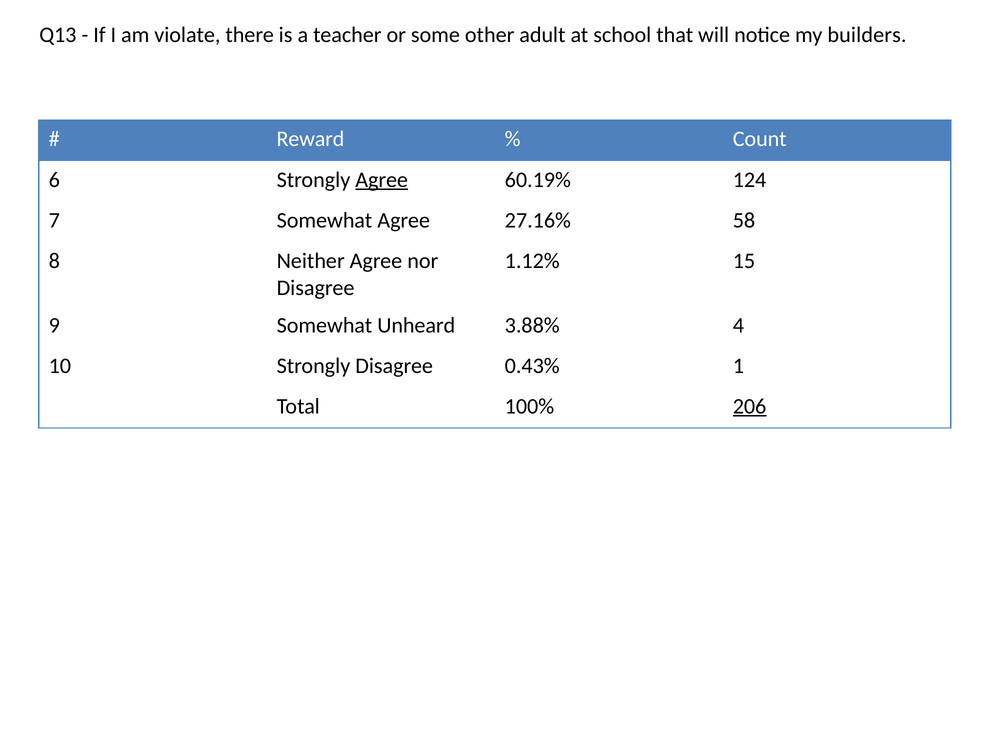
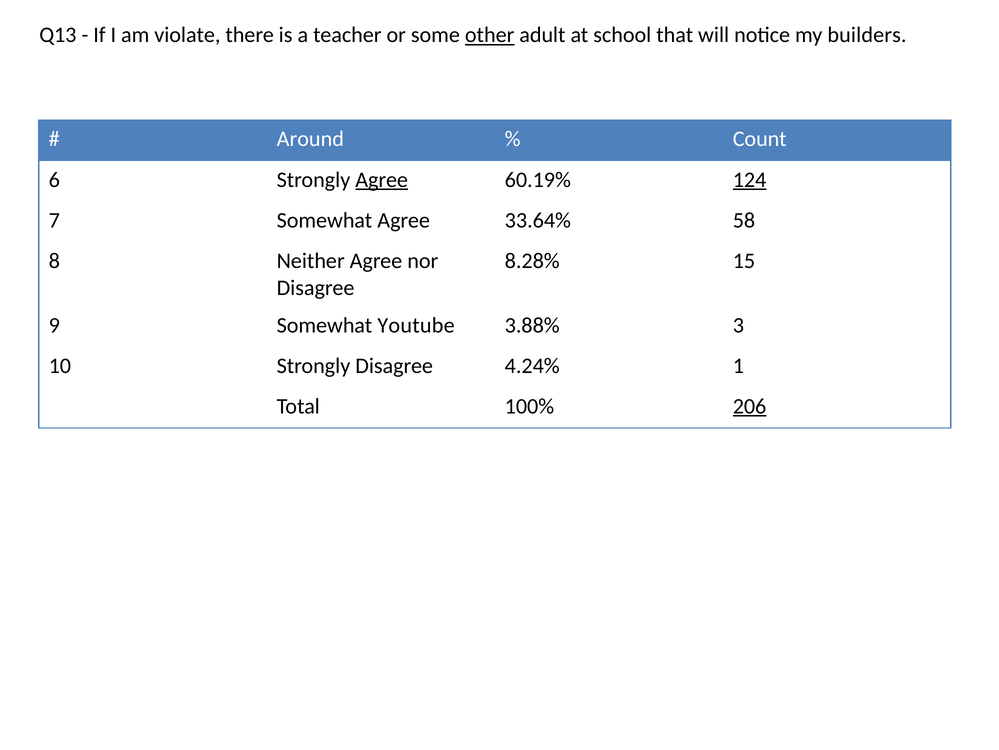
other underline: none -> present (490, 35)
Reward: Reward -> Around (310, 139)
124 underline: none -> present (750, 180)
27.16%: 27.16% -> 33.64% (538, 220)
1.12%: 1.12% -> 8.28% (532, 261)
Unheard: Unheard -> Youtube (416, 325)
4: 4 -> 3 (738, 325)
0.43%: 0.43% -> 4.24% (532, 365)
